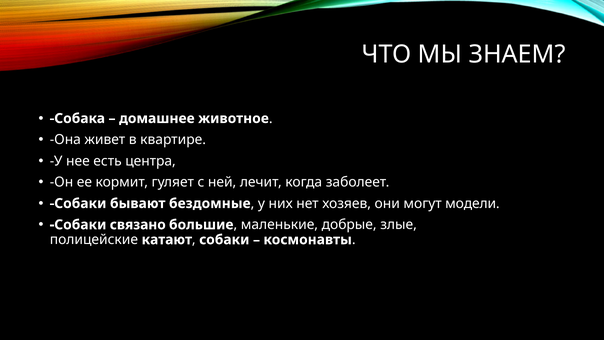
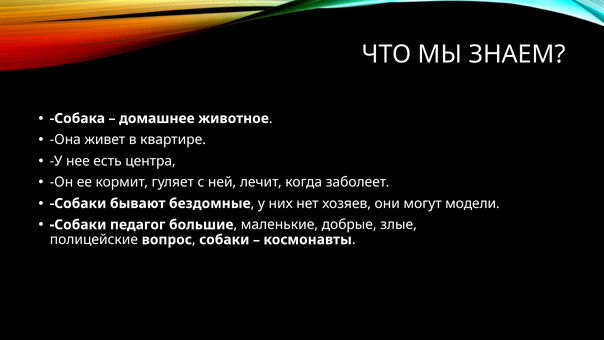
связано: связано -> педагог (138, 225)
катают: катают -> вопрос (167, 240)
